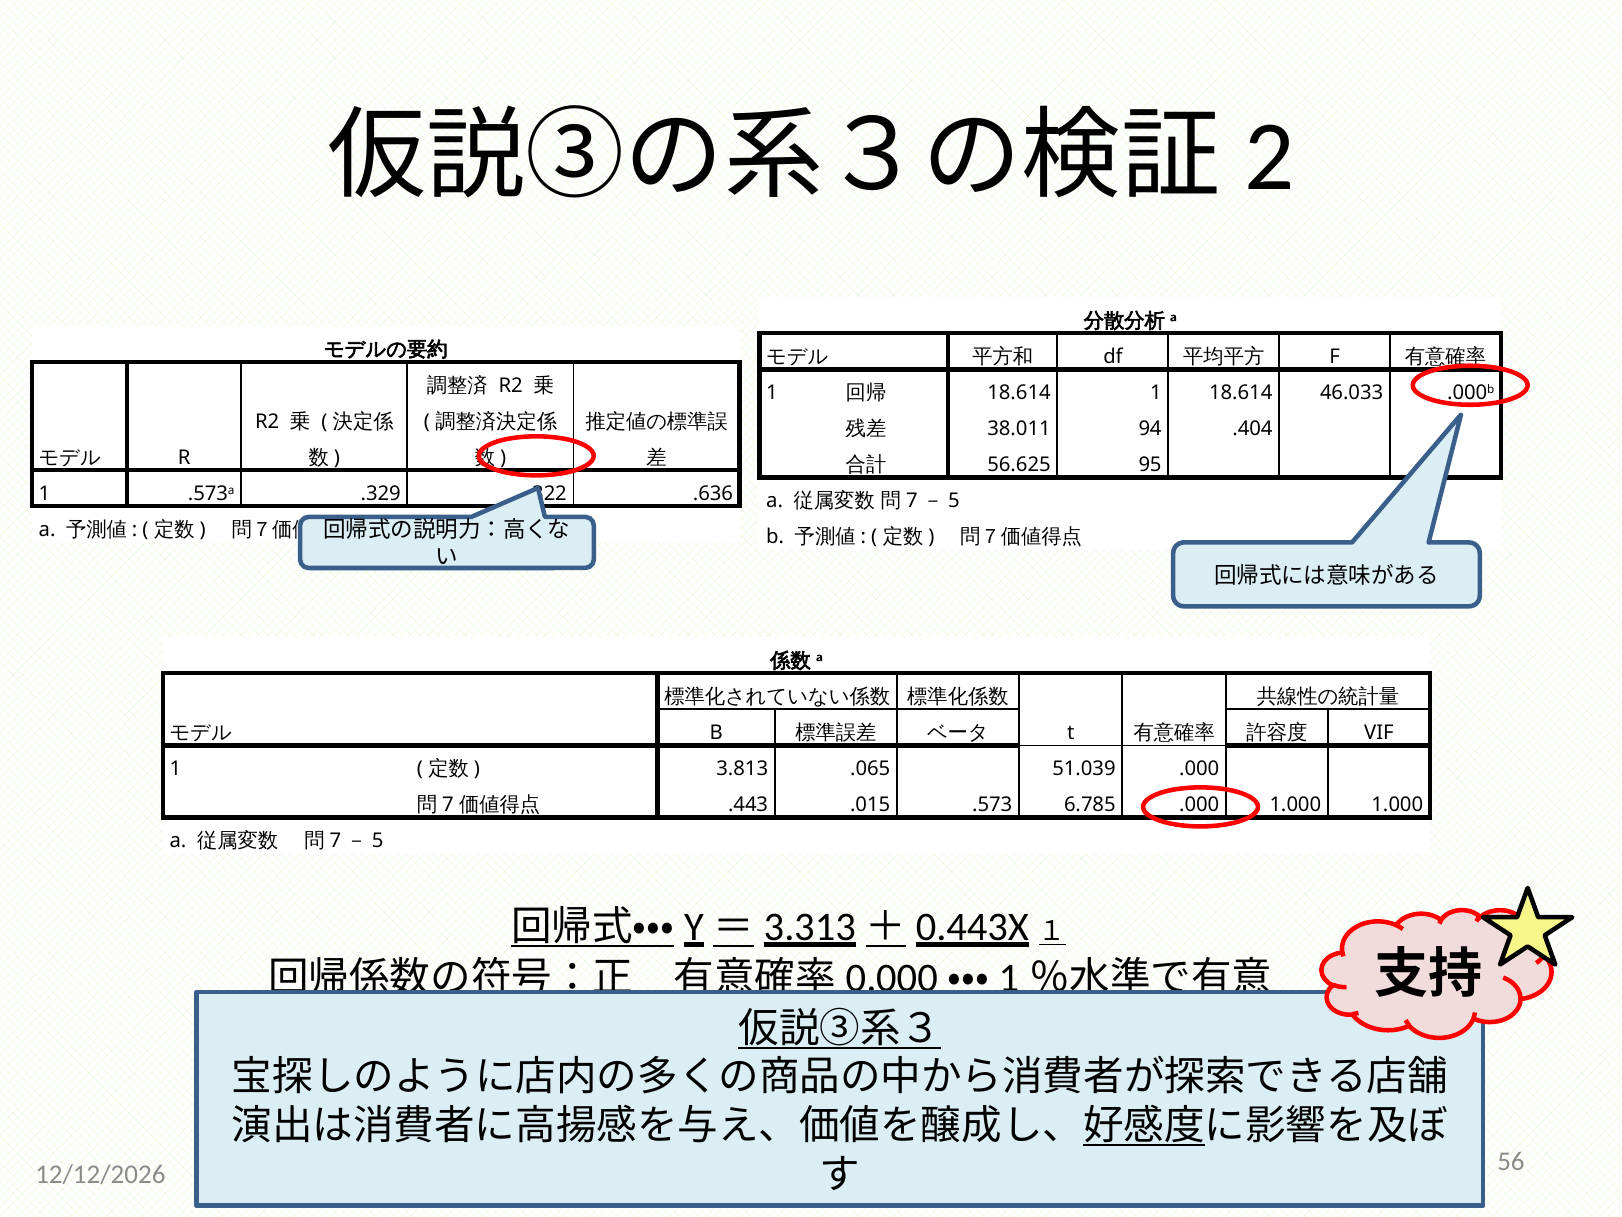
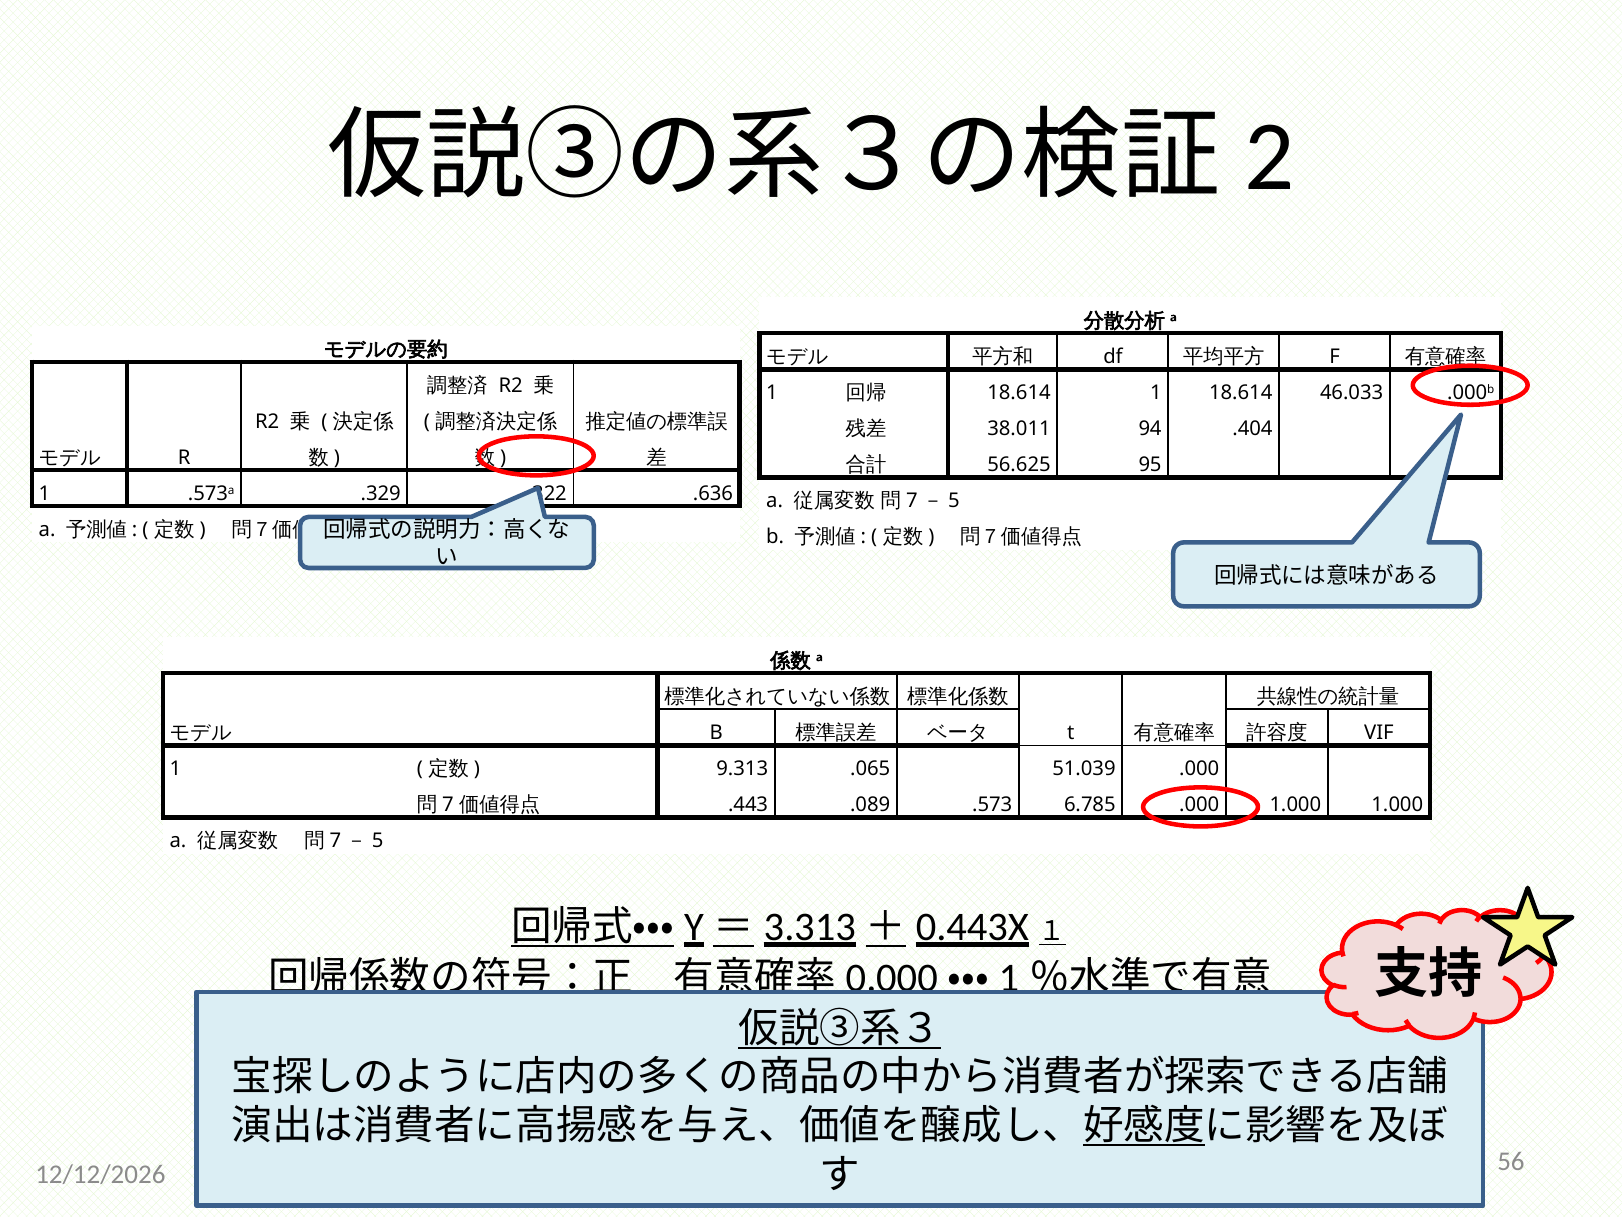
3.813: 3.813 -> 9.313 (742, 769)
.015: .015 -> .089 (870, 805)
